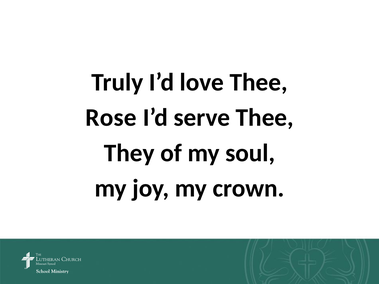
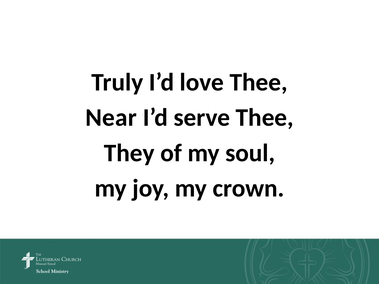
Rose: Rose -> Near (111, 118)
